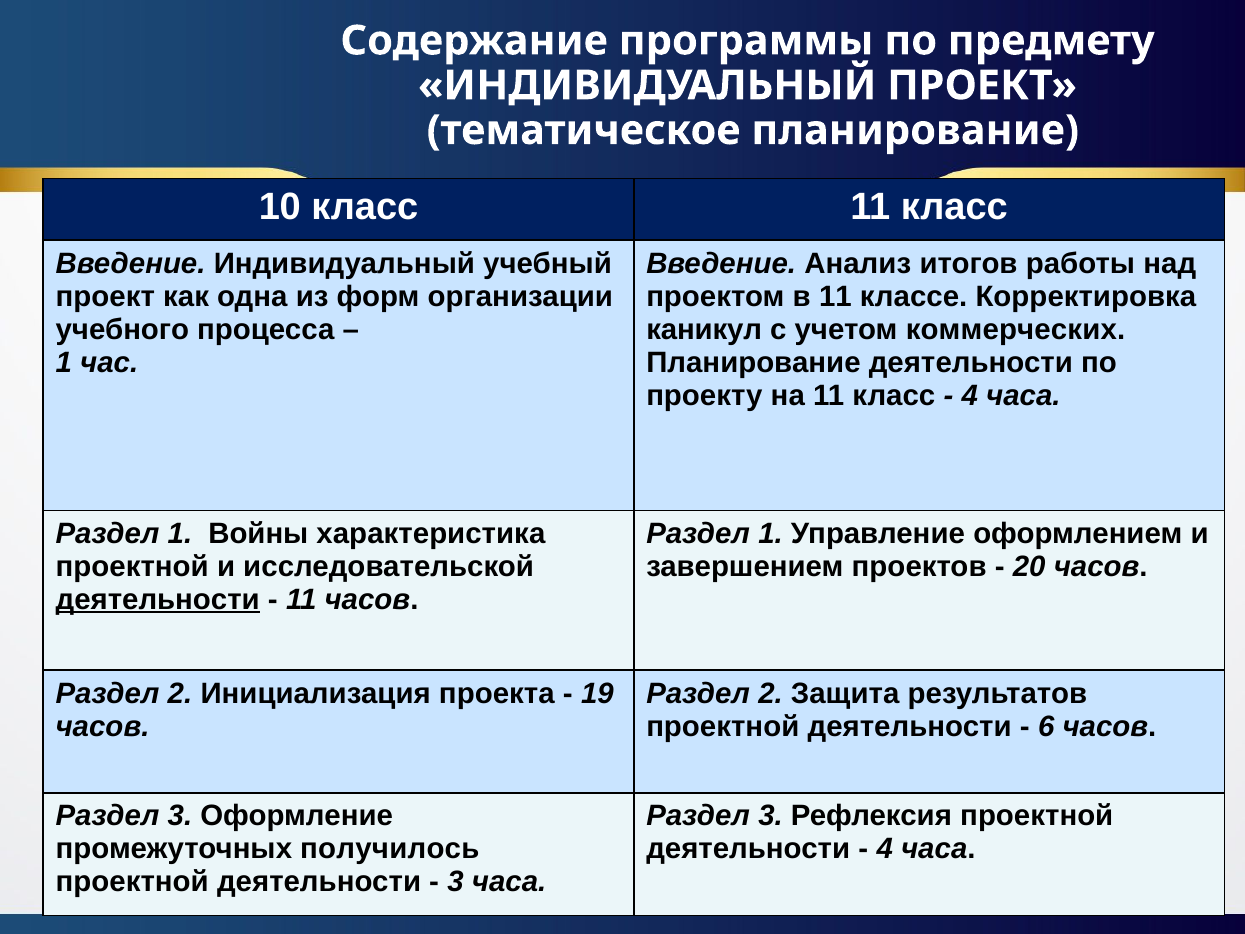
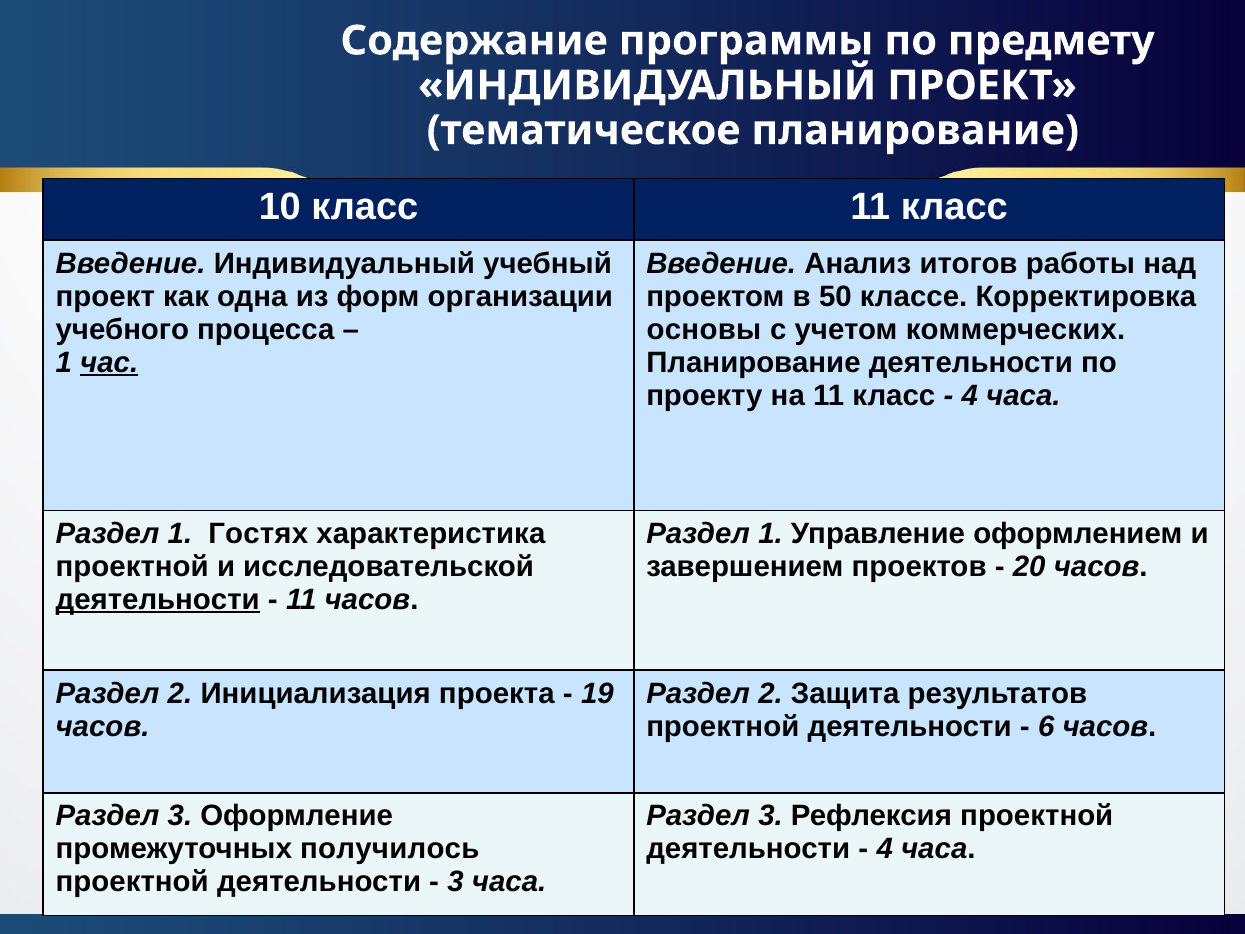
в 11: 11 -> 50 (835, 296)
каникул: каникул -> основы (704, 329)
час underline: none -> present (109, 362)
Войны: Войны -> Гостях (258, 534)
